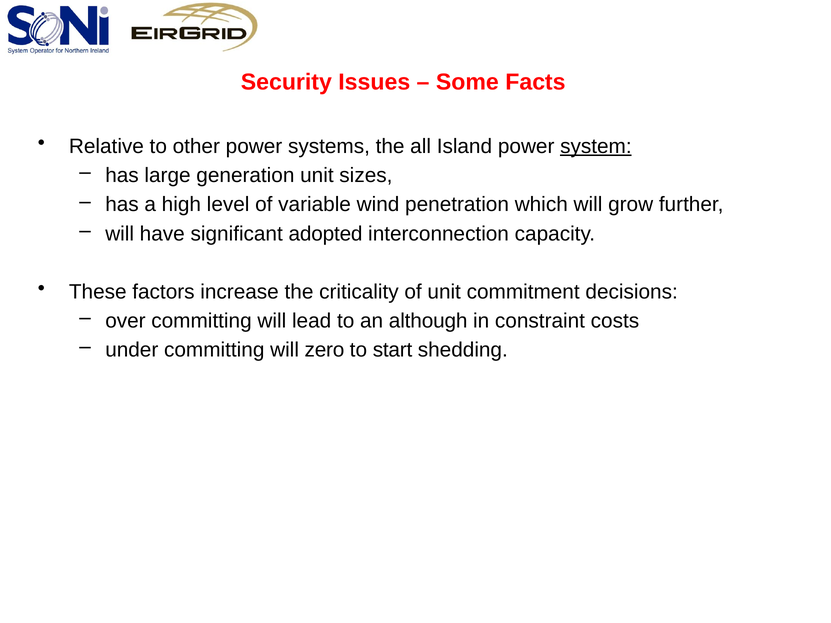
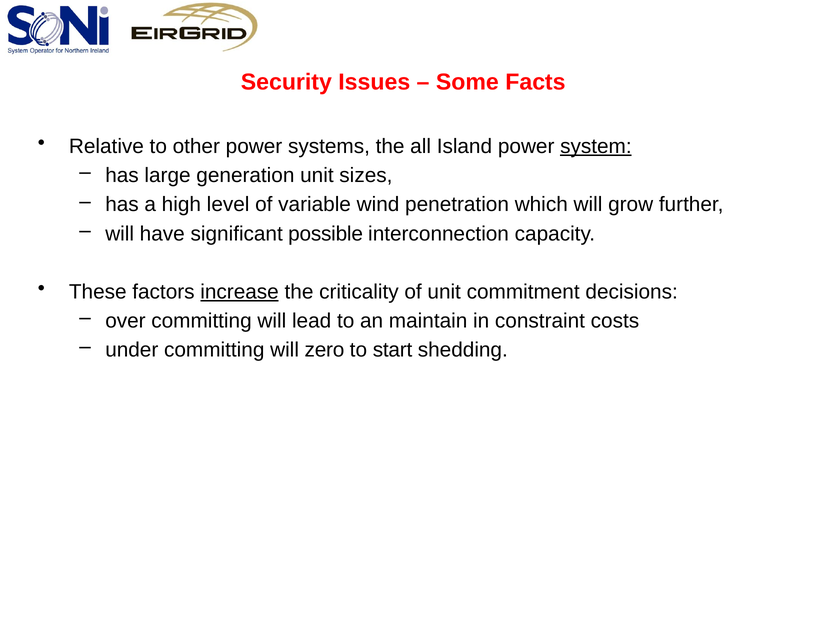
adopted: adopted -> possible (326, 234)
increase underline: none -> present (240, 292)
although: although -> maintain (428, 321)
